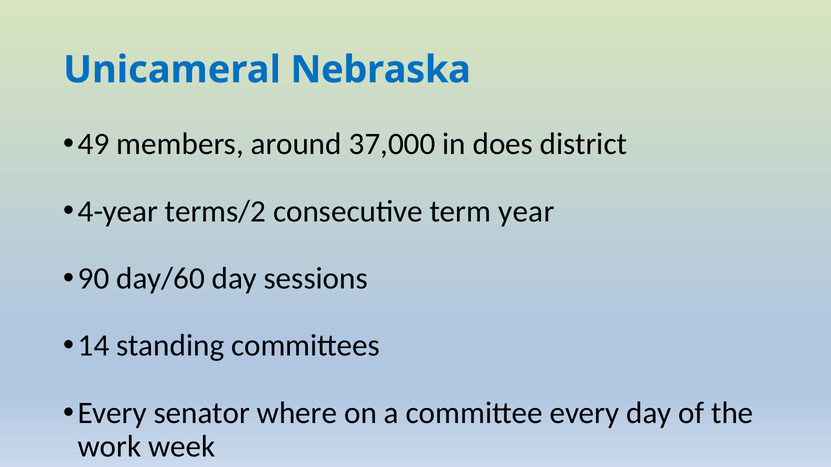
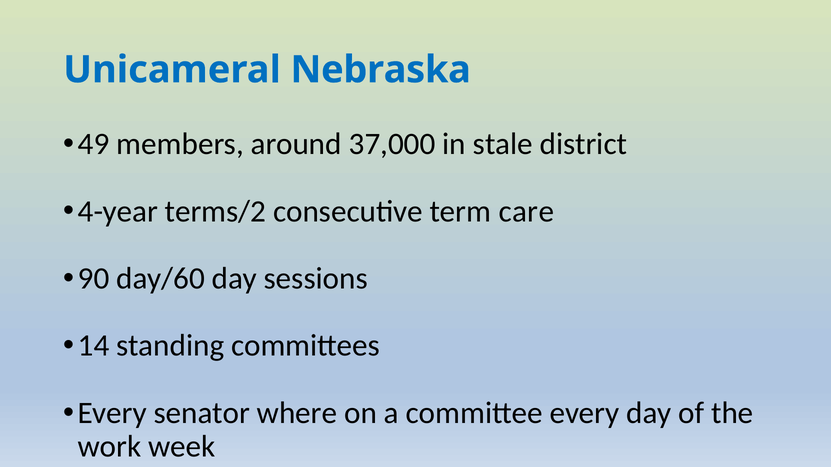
does: does -> stale (503, 144)
year: year -> care (526, 211)
